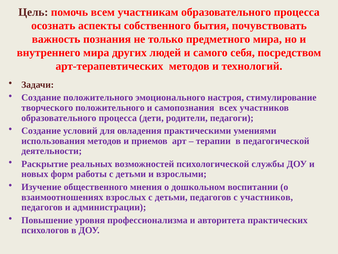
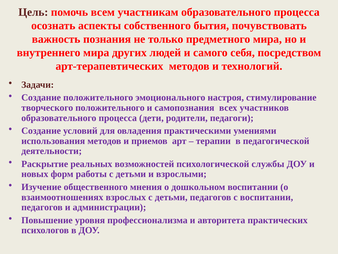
с участников: участников -> воспитании (267, 197)
